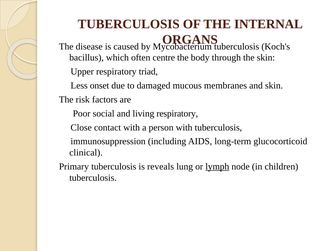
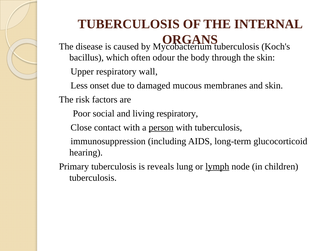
centre: centre -> odour (164, 58)
triad: triad -> wall (148, 72)
person underline: none -> present (161, 128)
clinical: clinical -> hearing (86, 153)
